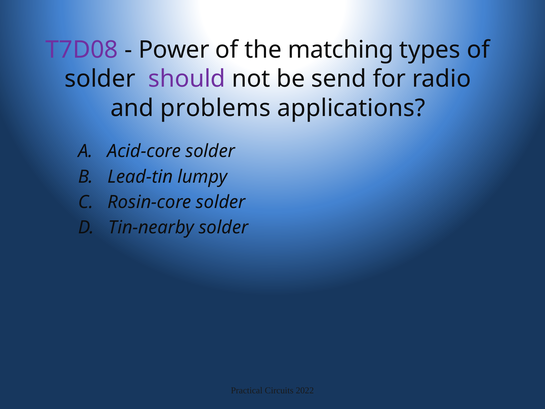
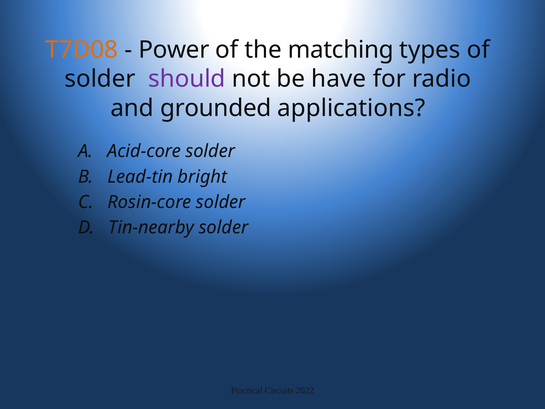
T7D08 colour: purple -> orange (82, 50)
send: send -> have (339, 79)
problems: problems -> grounded (216, 108)
lumpy: lumpy -> bright (202, 177)
